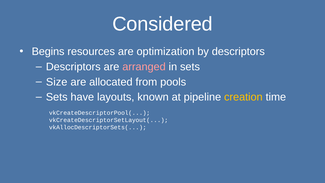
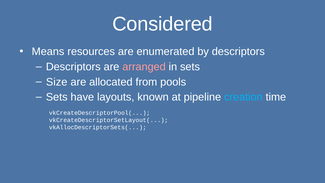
Begins: Begins -> Means (48, 52)
optimization: optimization -> enumerated (165, 52)
creation colour: yellow -> light blue (243, 97)
